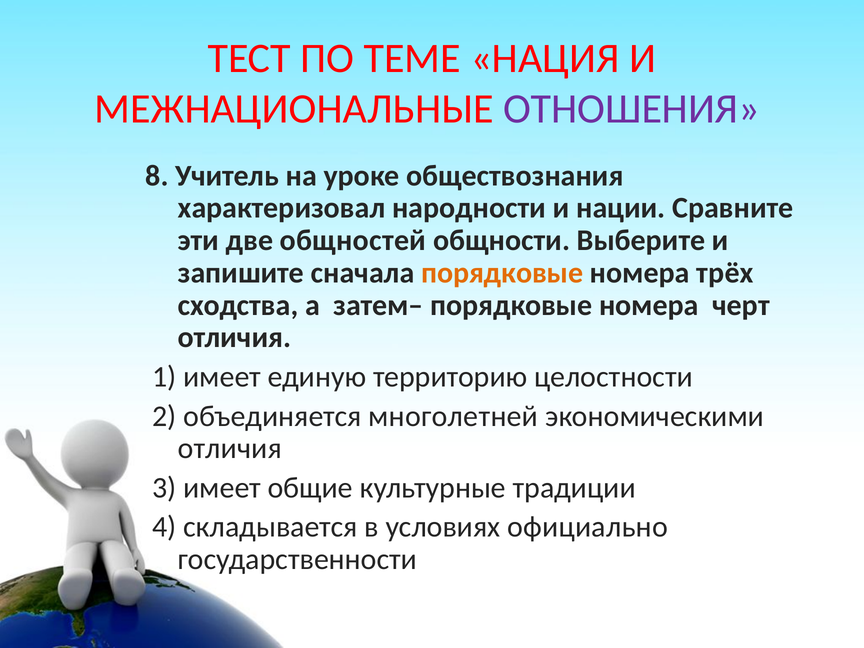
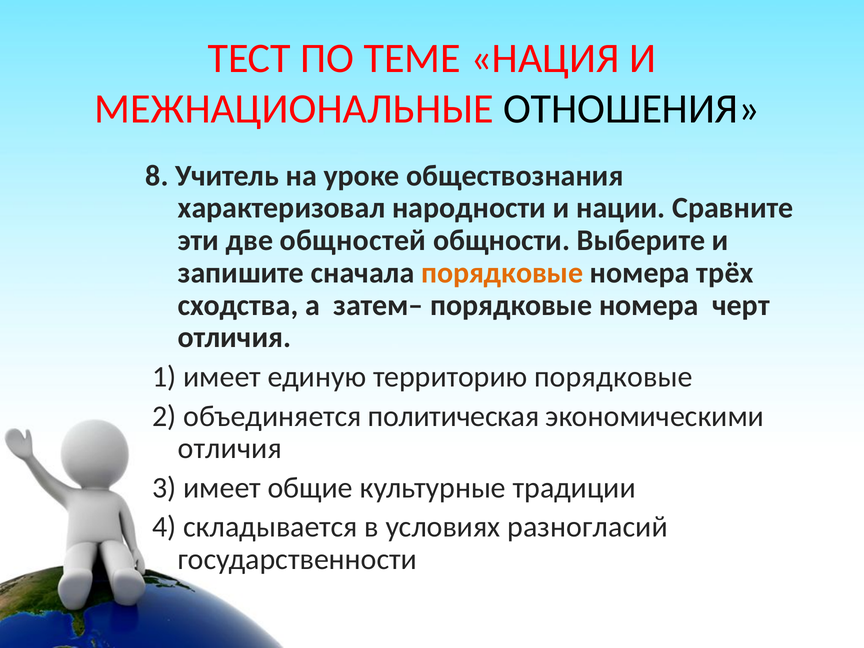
ОТНОШЕНИЯ colour: purple -> black (631, 109)
территорию целостности: целостности -> порядковые (613, 377)
многолетней: многолетней -> политическая (454, 416)
официально: официально -> разногласий (588, 527)
